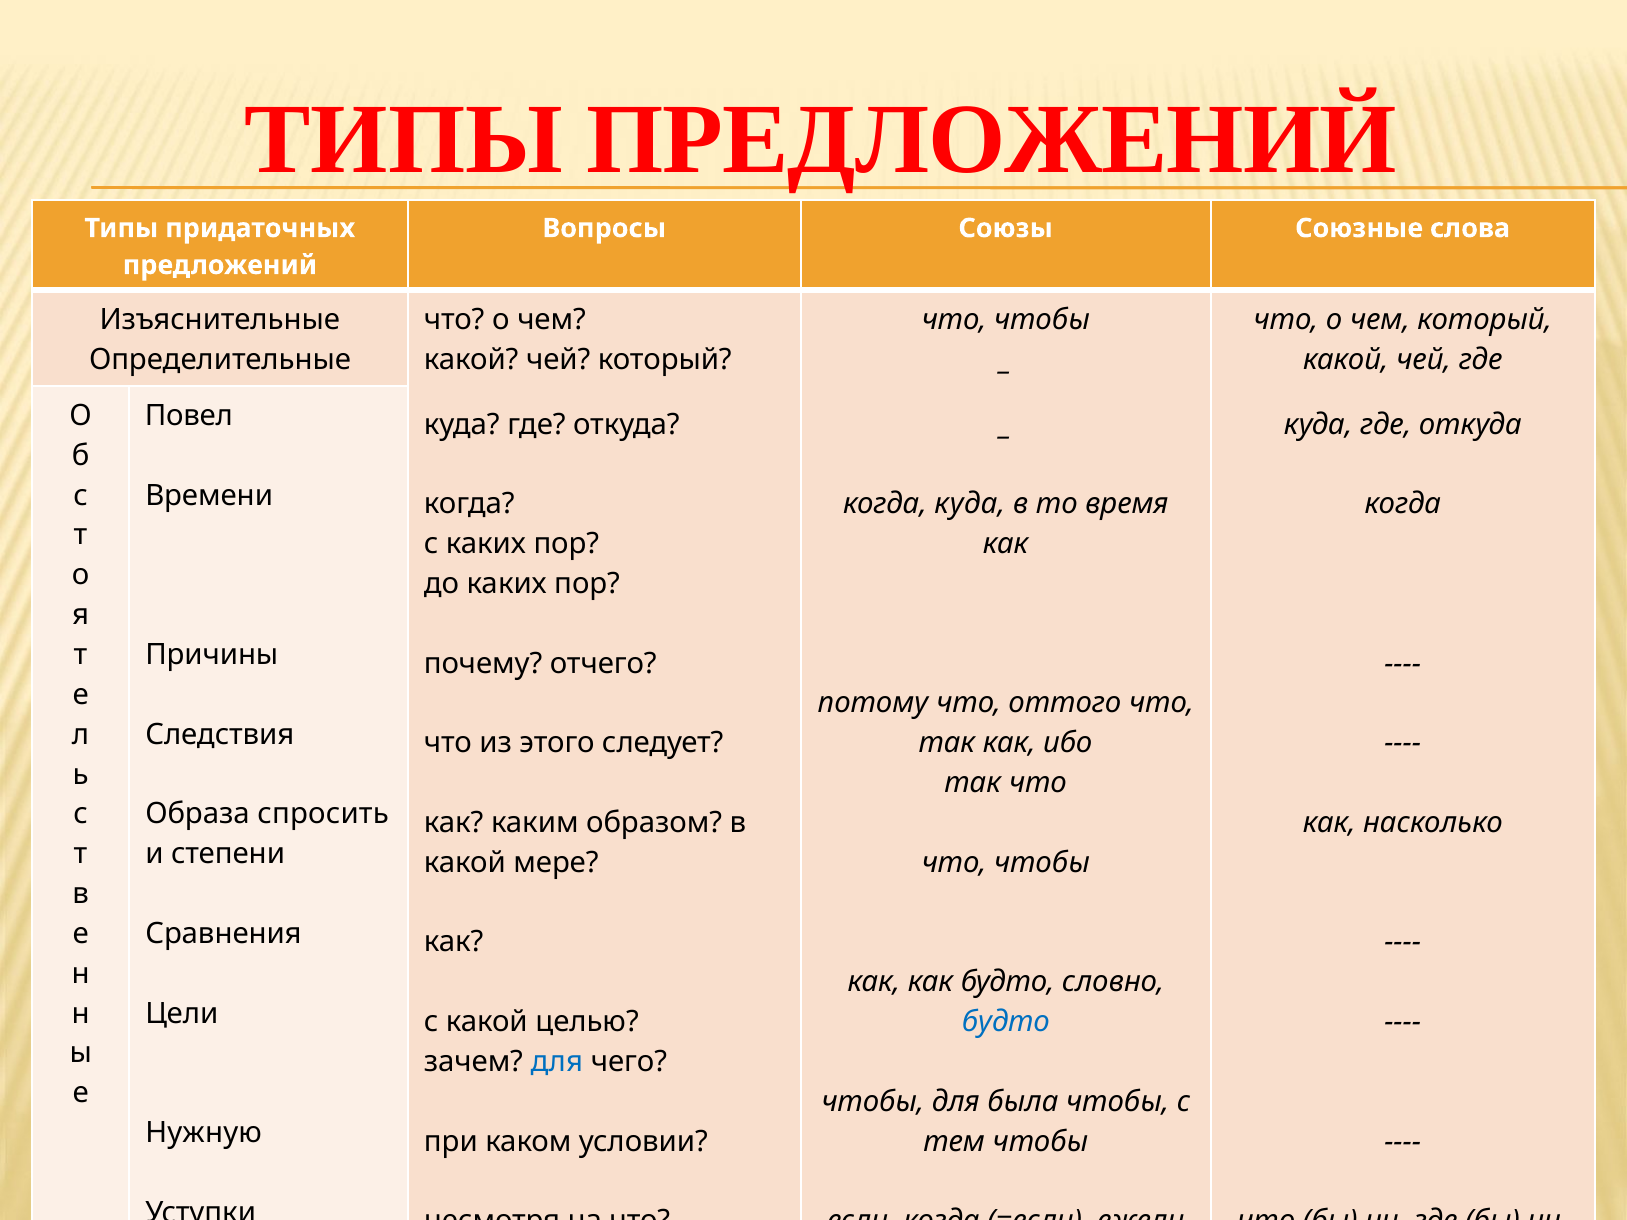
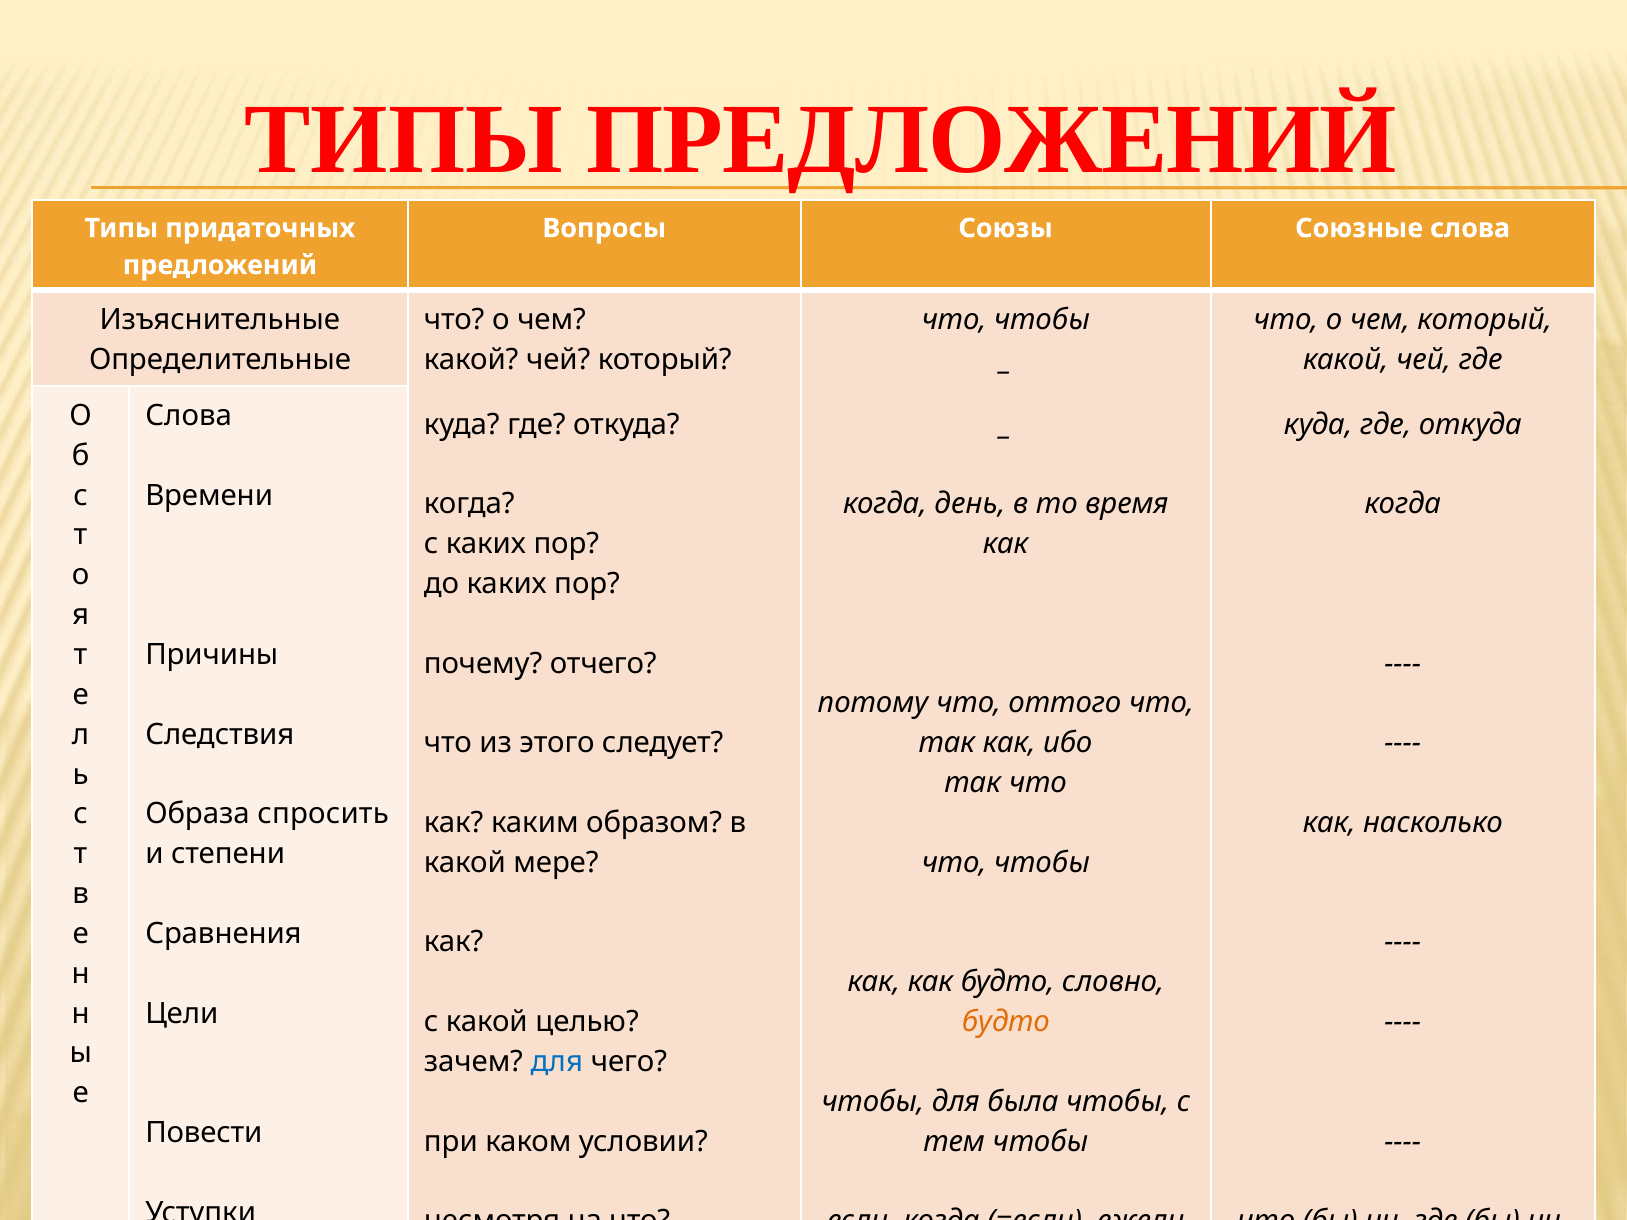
Повел: Повел -> Слова (189, 416)
когда куда: куда -> день (970, 504)
будто colour: blue -> orange (1006, 1022)
Нужную: Нужную -> Повести (204, 1133)
